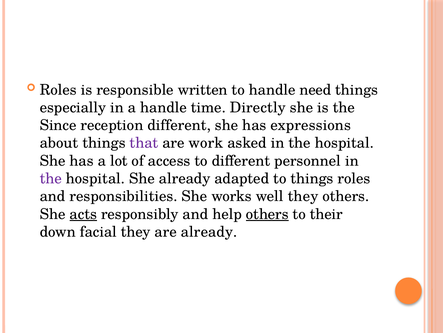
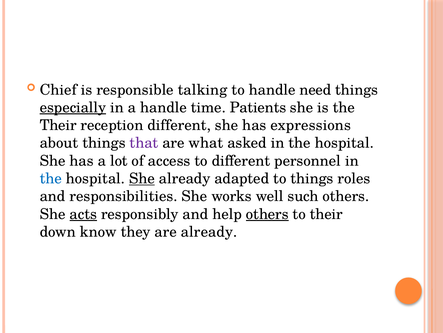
Roles: Roles -> Chief (58, 90)
written: written -> talking (203, 90)
especially underline: none -> present (73, 107)
Directly: Directly -> Patients (258, 107)
Since: Since -> Their (58, 125)
work: work -> what (206, 143)
the colour: purple -> blue (51, 178)
She underline: none -> present (142, 178)
well they: they -> such (303, 196)
facial: facial -> know (98, 231)
